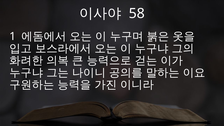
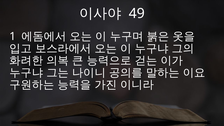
58: 58 -> 49 (137, 13)
